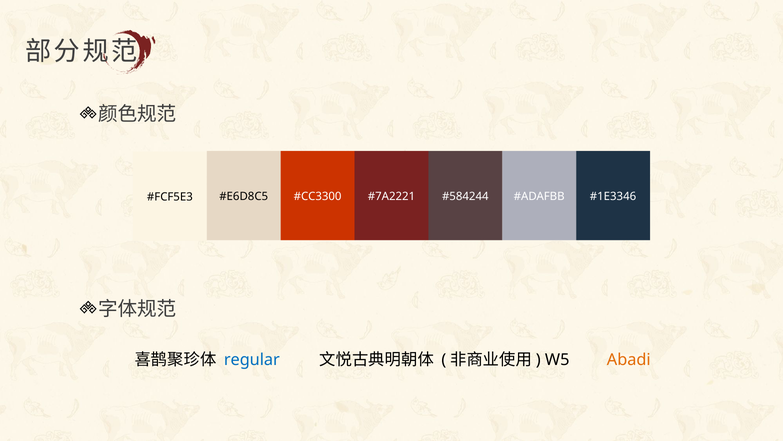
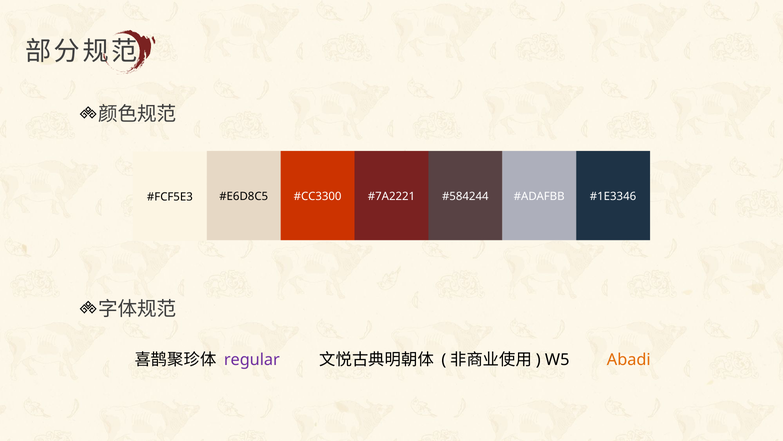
regular colour: blue -> purple (252, 360)
